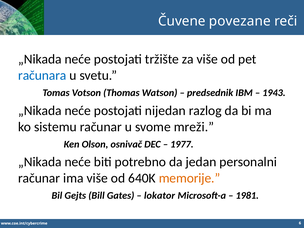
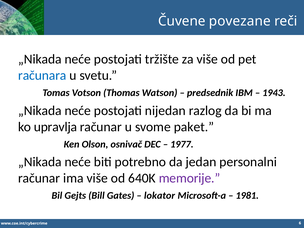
sistemu: sistemu -> upravlja (55, 127)
mreži: mreži -> paket (194, 127)
memorije colour: orange -> purple (189, 178)
